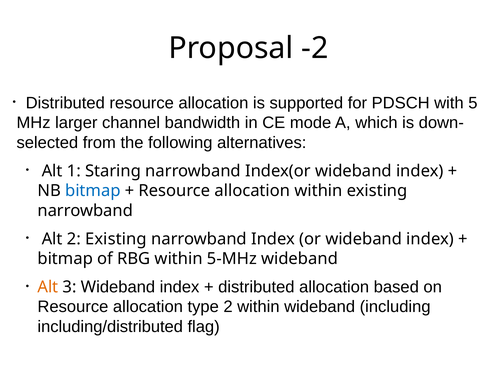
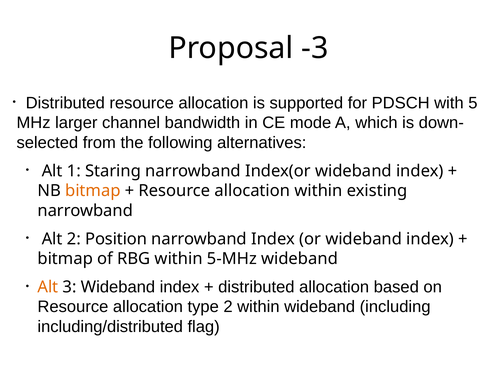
-2: -2 -> -3 (315, 48)
bitmap colour: blue -> orange (93, 191)
2 Existing: Existing -> Position (116, 239)
